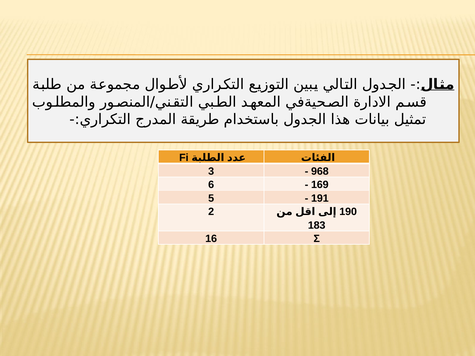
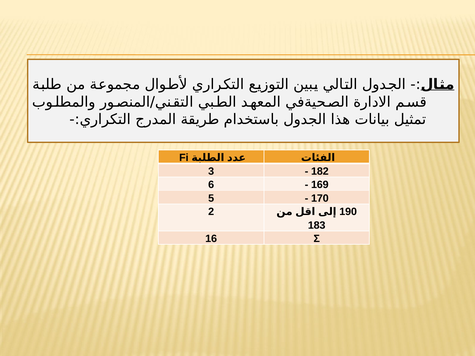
968: 968 -> 182 (320, 171)
191: 191 -> 170 (320, 198)
